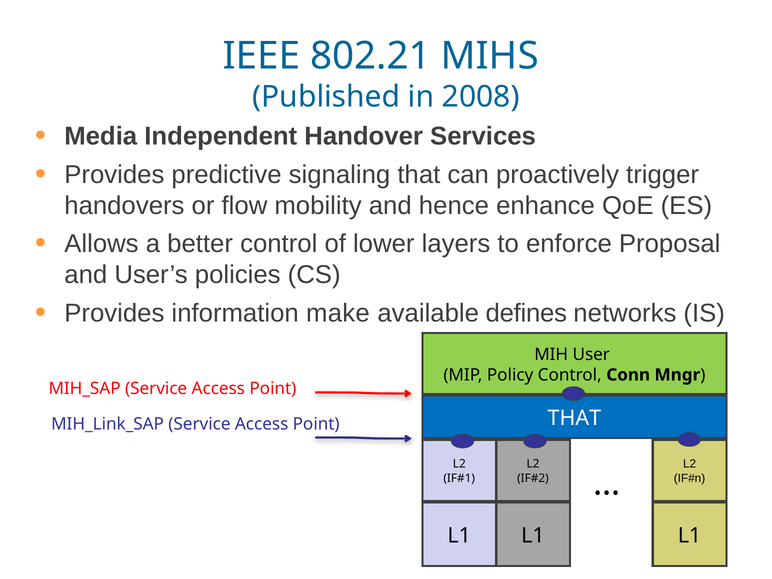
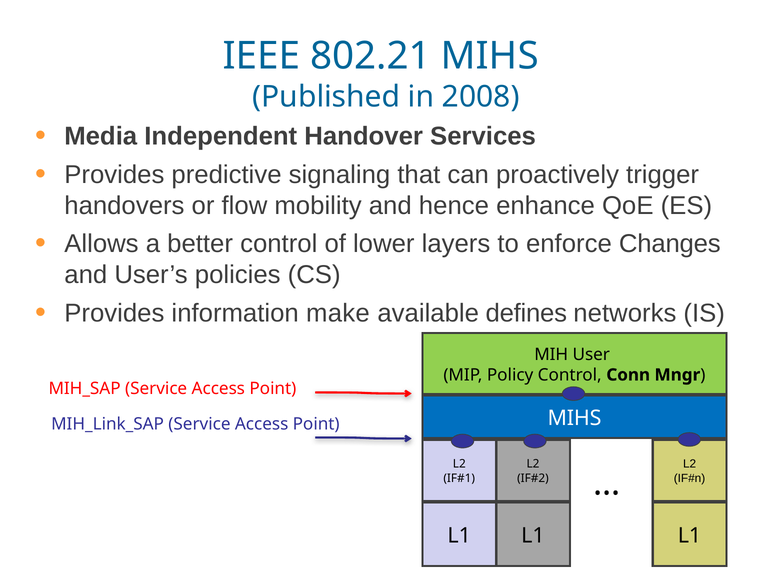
Proposal: Proposal -> Changes (670, 244)
THAT: THAT -> MIHS (574, 418)
